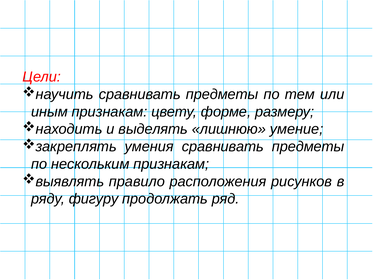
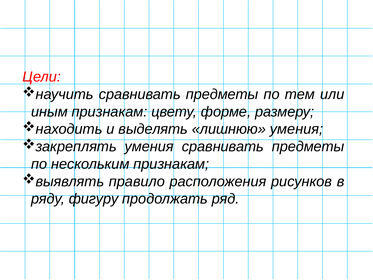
лишнюю умение: умение -> умения (297, 129)
